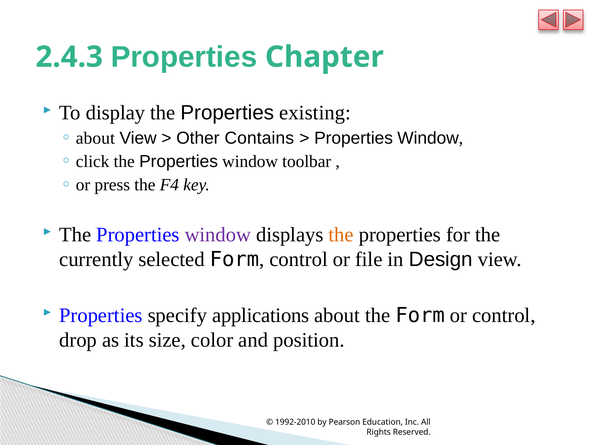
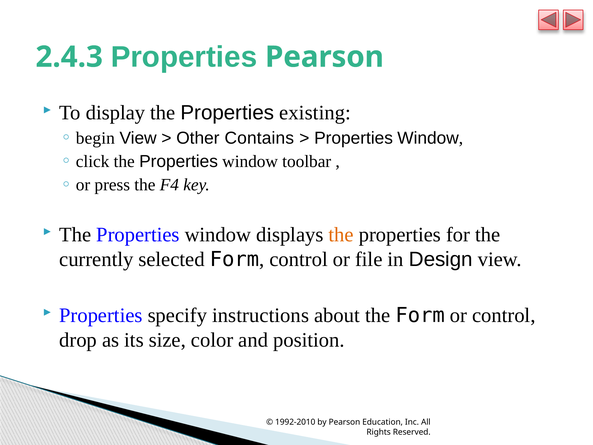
Properties Chapter: Chapter -> Pearson (324, 57)
about: about -> begin (95, 138)
window colour: purple -> black (218, 235)
applications: applications -> instructions (261, 315)
